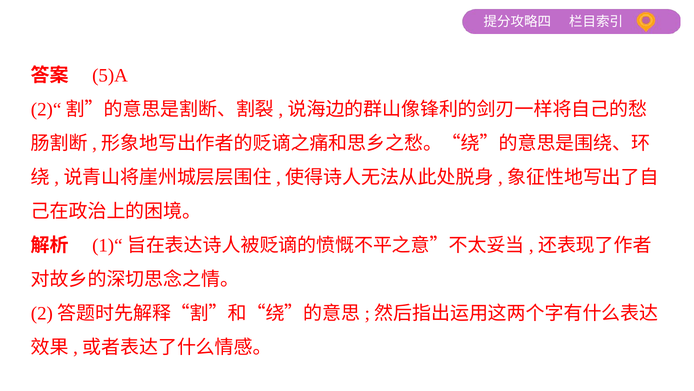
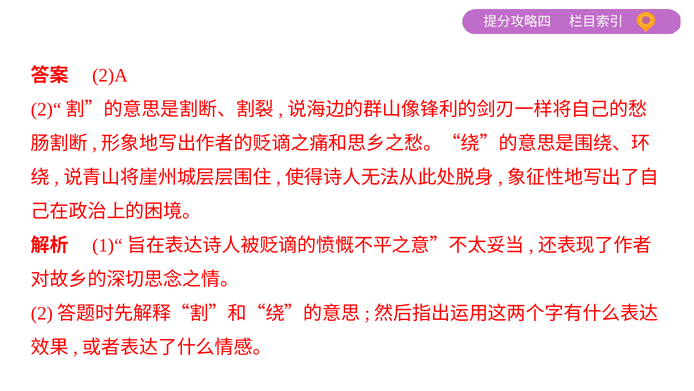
5)A: 5)A -> 2)A (110, 75)
